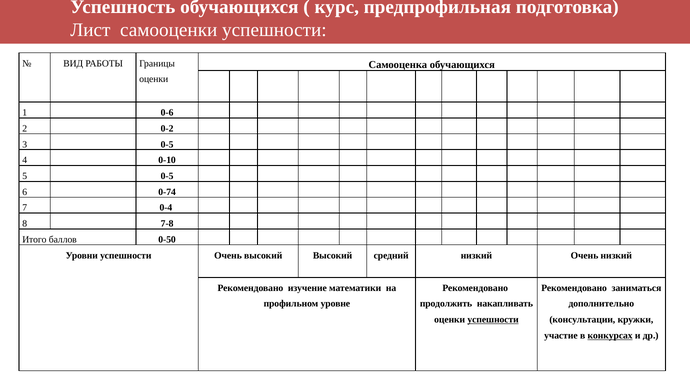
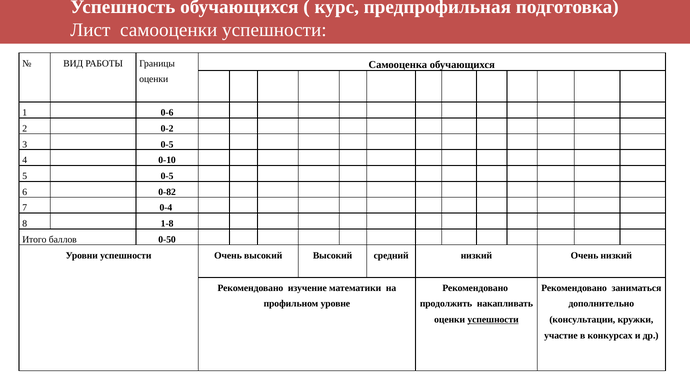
0-74: 0-74 -> 0-82 (167, 192)
7-8: 7-8 -> 1-8 (167, 224)
конкурсах underline: present -> none (610, 336)
